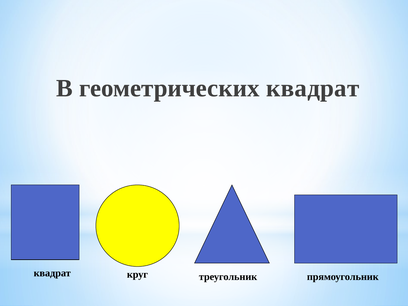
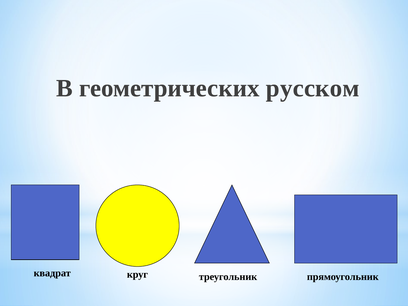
геометрических квадрат: квадрат -> русском (313, 88)
